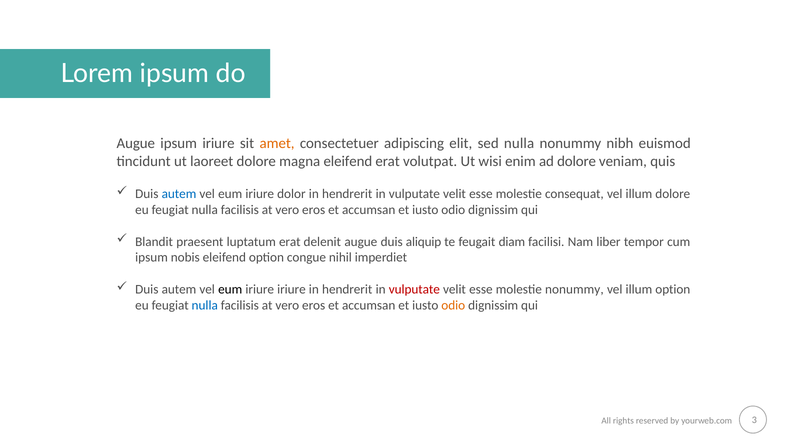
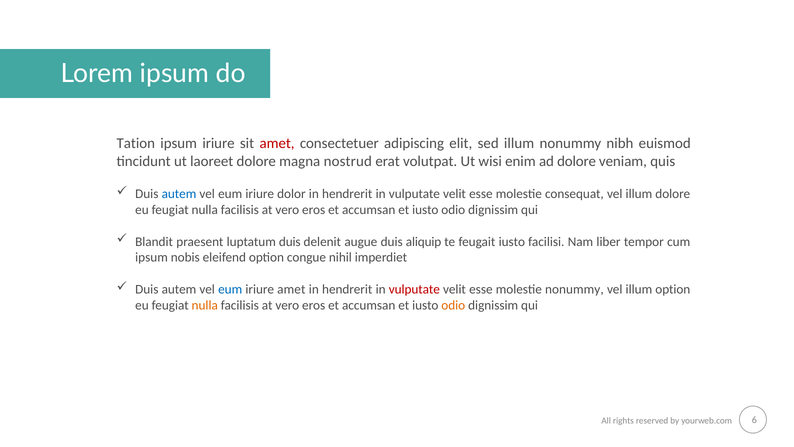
Augue: Augue -> Tation (136, 143)
amet colour: orange -> red (277, 143)
sed nulla: nulla -> illum (519, 143)
magna eleifend: eleifend -> nostrud (348, 161)
luptatum erat: erat -> duis (290, 241)
feugait diam: diam -> iusto (512, 241)
eum colour: black -> blue (230, 289)
iriure iriure: iriure -> amet (291, 289)
nulla colour: blue -> orange (205, 305)
3: 3 -> 6 (754, 420)
